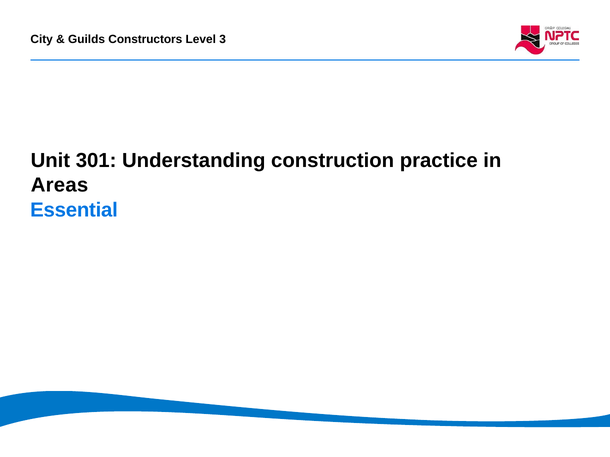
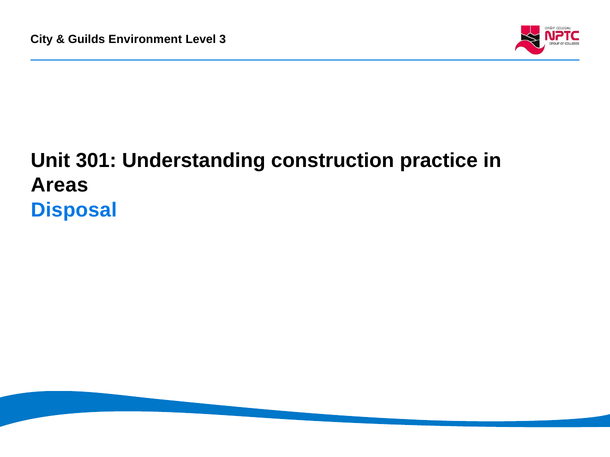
Constructors: Constructors -> Environment (145, 40)
Essential: Essential -> Disposal (74, 210)
